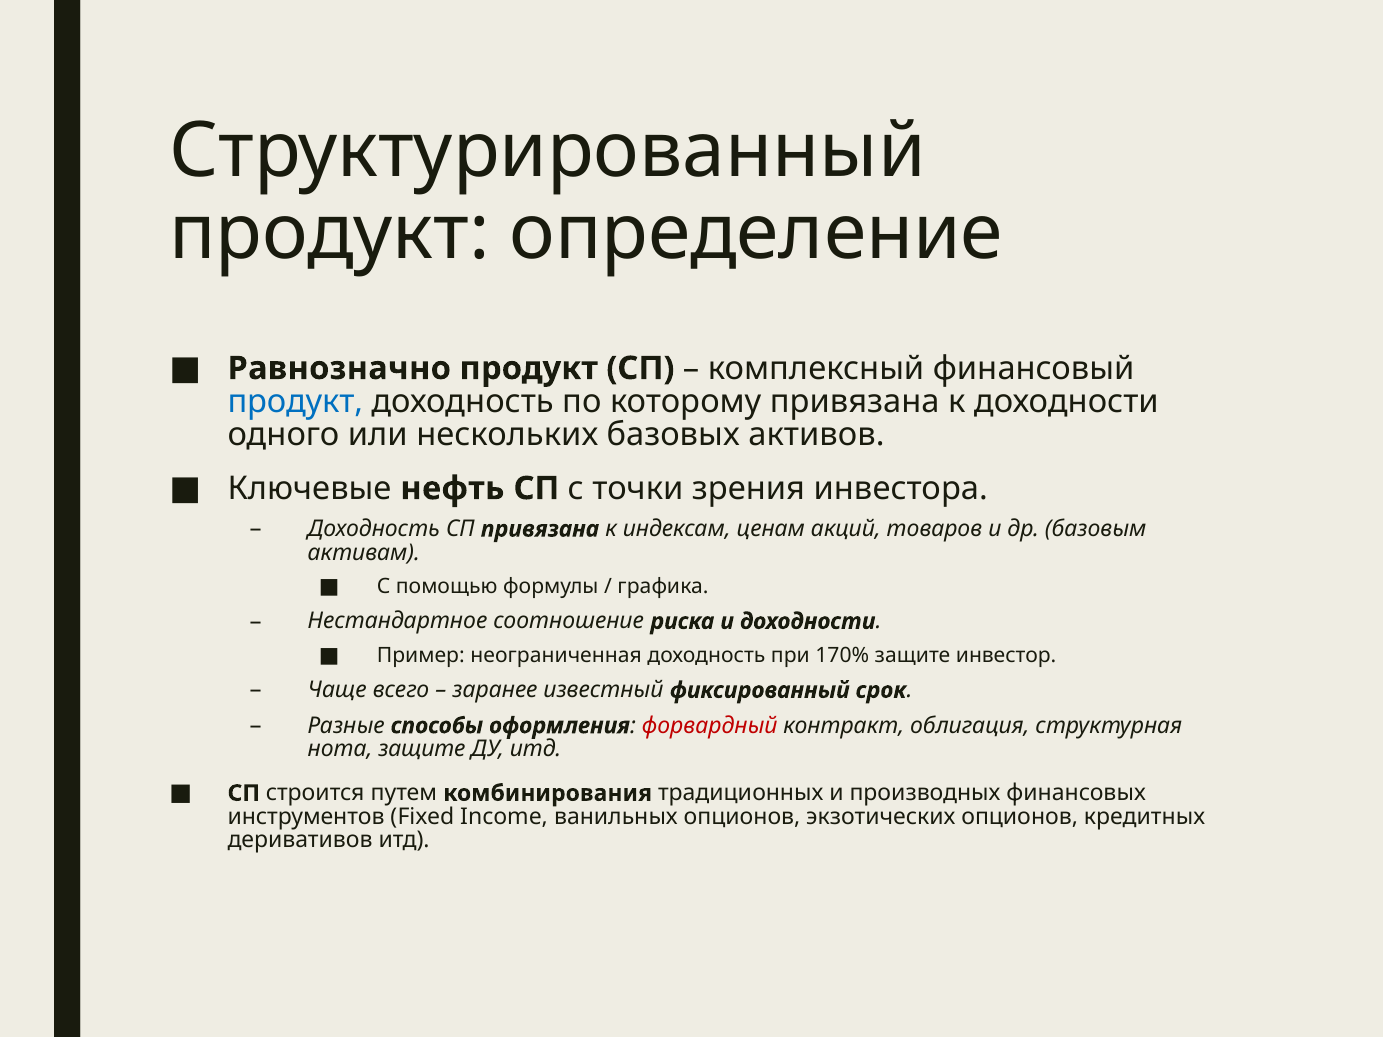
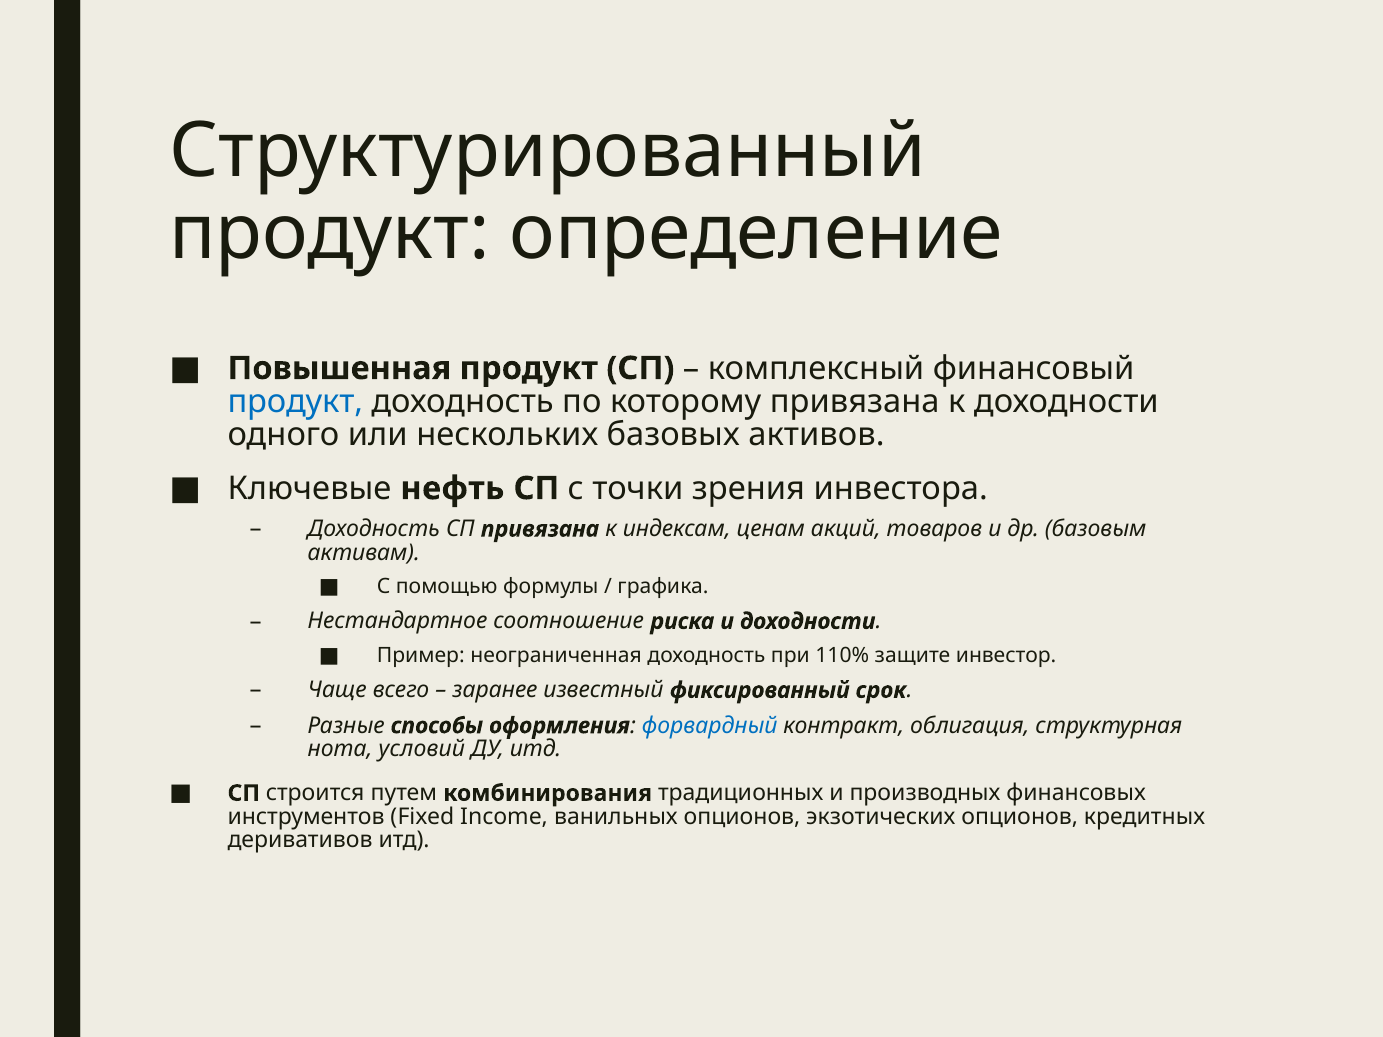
Равнозначно: Равнозначно -> Повышенная (339, 368)
170%: 170% -> 110% (842, 656)
форвардный colour: red -> blue (710, 726)
нота защите: защите -> условий (422, 749)
